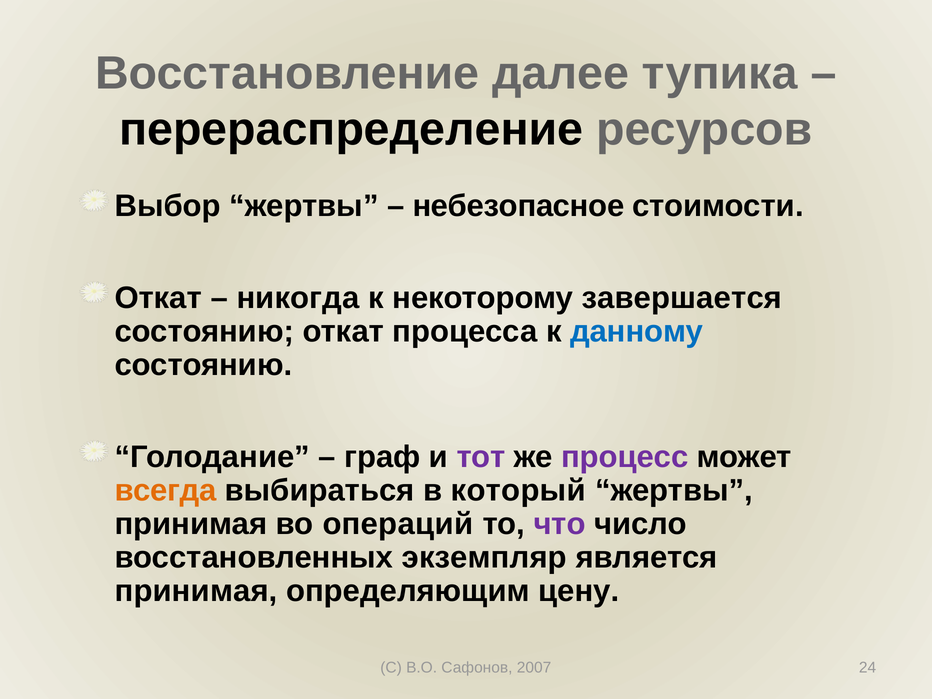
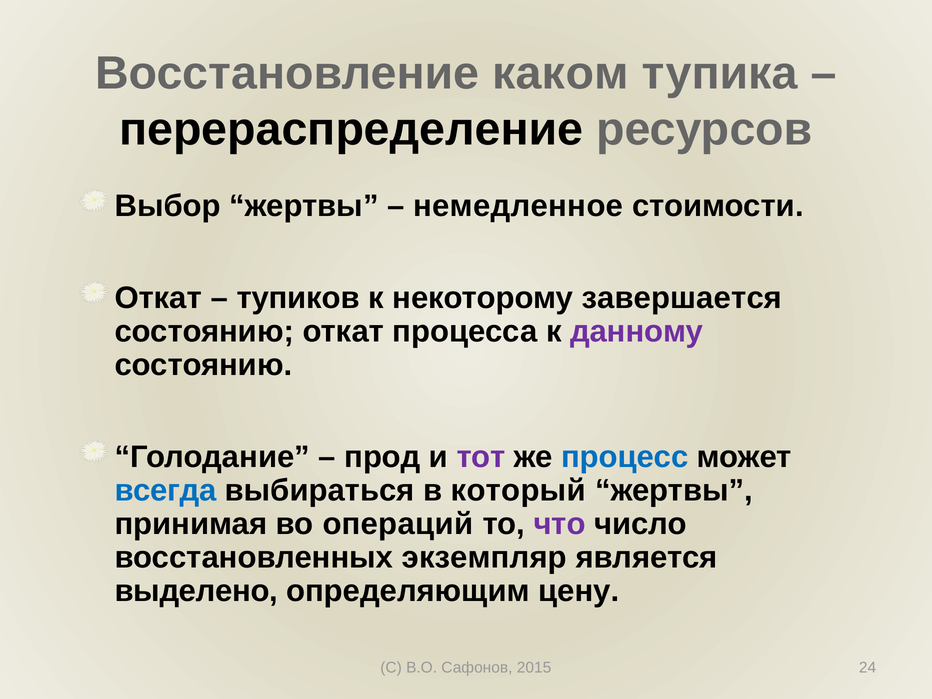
далее: далее -> каком (560, 74)
небезопасное: небезопасное -> немедленное (518, 206)
никогда: никогда -> тупиков (298, 298)
данному colour: blue -> purple (637, 332)
граф: граф -> прод (382, 457)
процесс colour: purple -> blue (625, 457)
всегда colour: orange -> blue (166, 490)
принимая: принимая -> выделено (196, 591)
2007: 2007 -> 2015 (534, 668)
